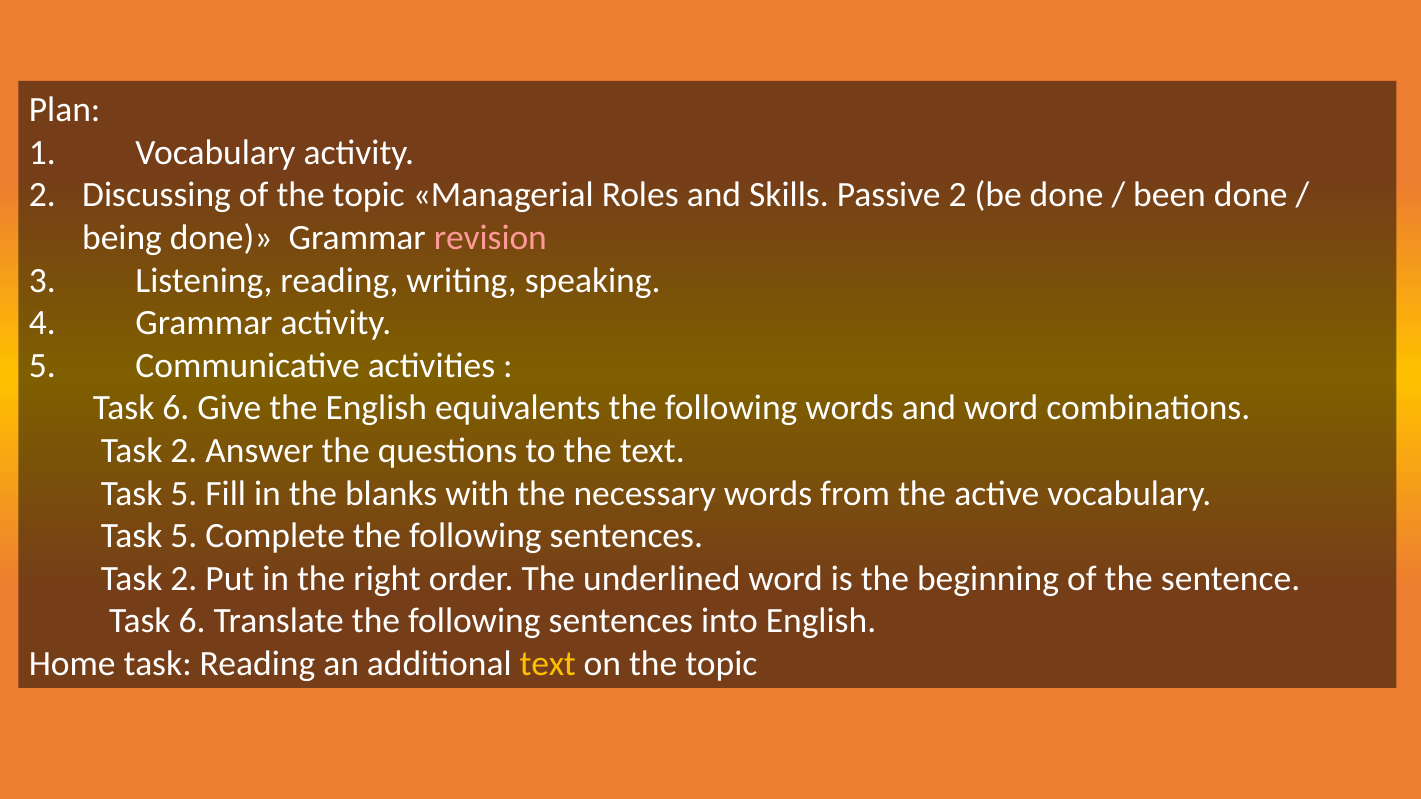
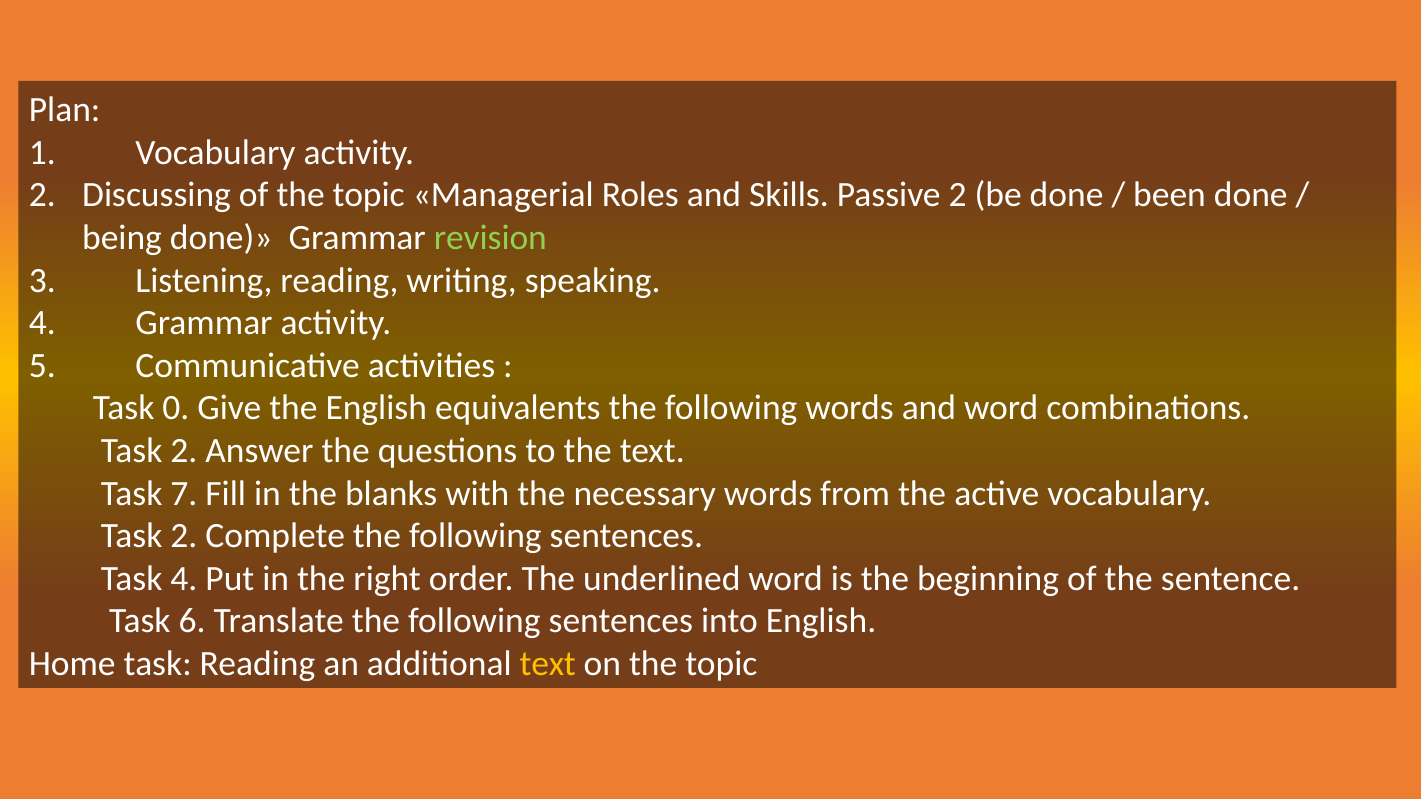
revision colour: pink -> light green (490, 238)
6: 6 -> 0 (176, 408)
5: 5 -> 7 (184, 494)
5: 5 -> 2 (184, 536)
2: 2 -> 4 (184, 579)
